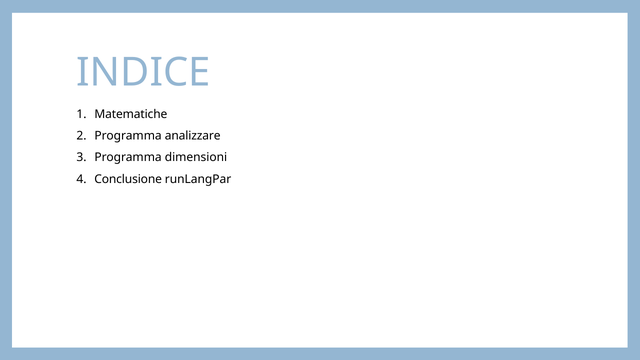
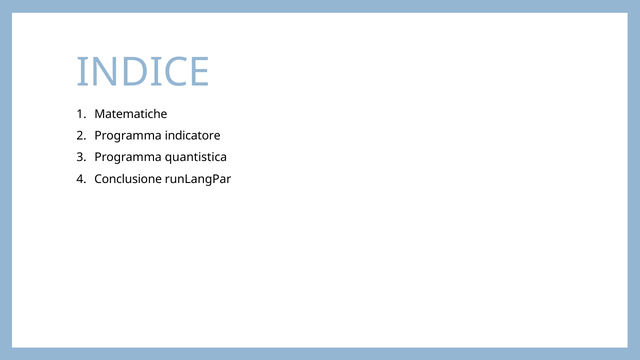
analizzare: analizzare -> indicatore (193, 136)
dimensioni: dimensioni -> quantistica (196, 158)
